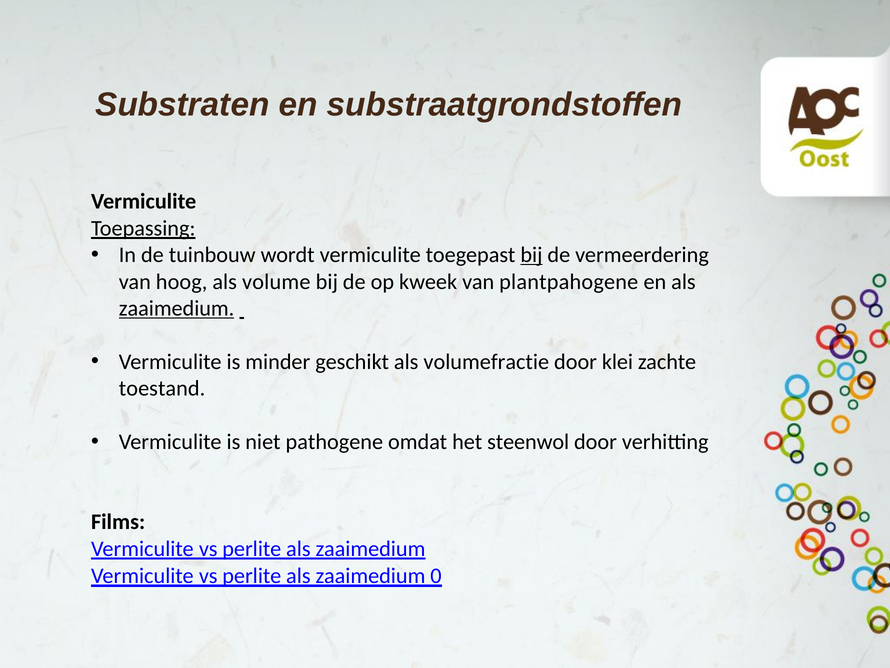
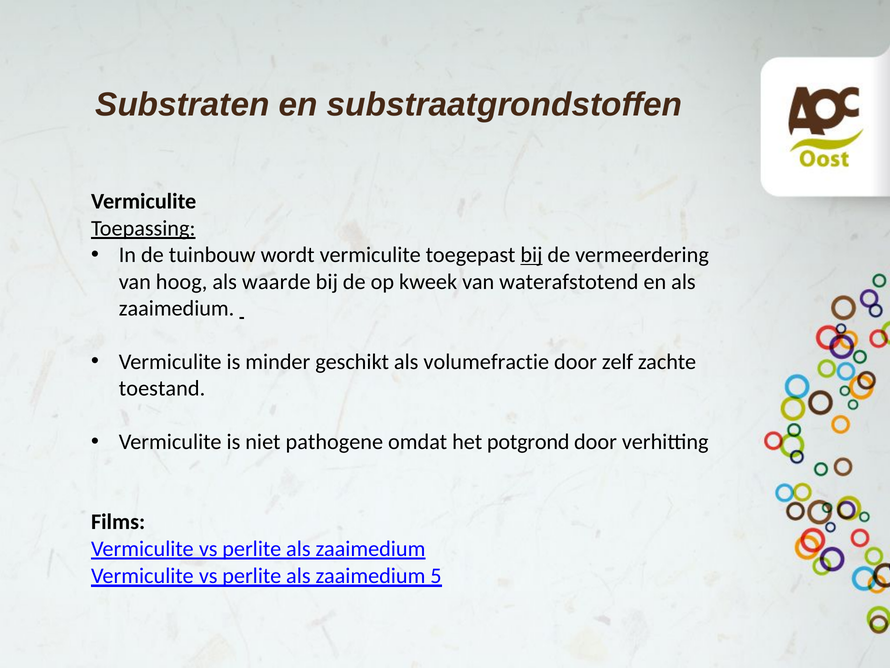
volume: volume -> waarde (276, 281)
plantpahogene: plantpahogene -> waterafstotend (569, 281)
zaaimedium underline: present -> none (177, 308)
klei: klei -> zelf (618, 362)
steenwol: steenwol -> potgrond (528, 442)
0: 0 -> 5 (436, 576)
